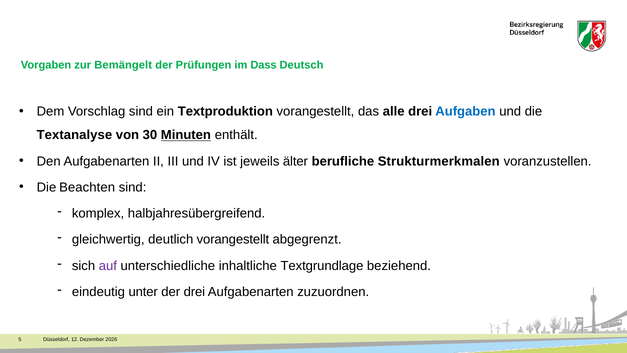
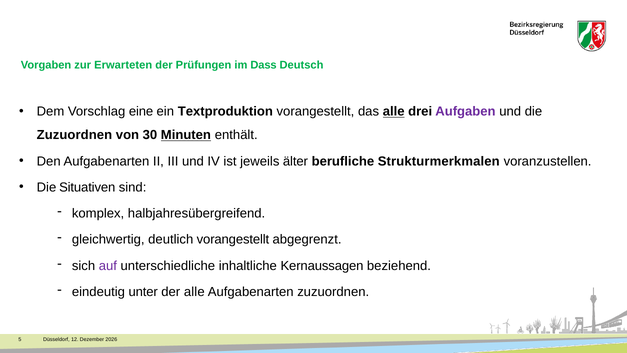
Bemängelt: Bemängelt -> Erwarteten (123, 65)
Vorschlag sind: sind -> eine (141, 111)
alle underline: none -> present (394, 111)
Aufgaben colour: blue -> purple (465, 111)
Textanalyse: Textanalyse -> Zuzuordnen (74, 135)
Beachten: Beachten -> Situativen (87, 187)
Textgrundlage: Textgrundlage -> Kernaussagen (322, 266)
der drei: drei -> alle (194, 292)
